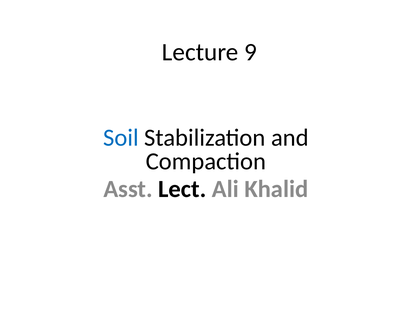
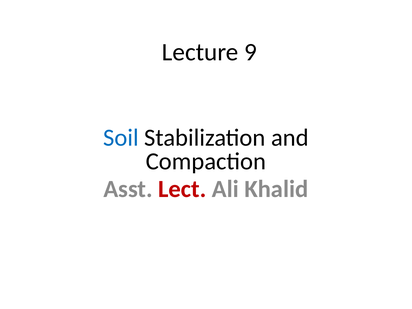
Lect colour: black -> red (182, 189)
